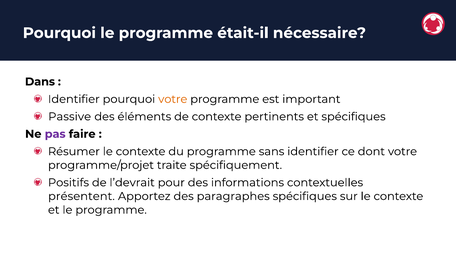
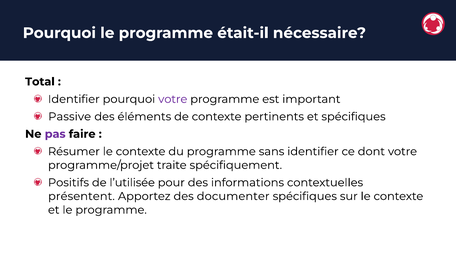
Dans: Dans -> Total (40, 82)
votre colour: orange -> purple (173, 99)
l’devrait: l’devrait -> l’utilisée (132, 183)
paragraphes: paragraphes -> documenter (233, 197)
